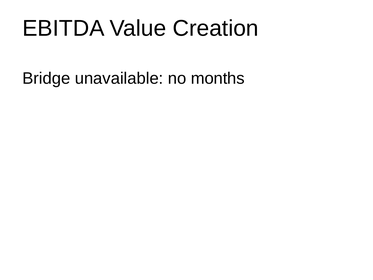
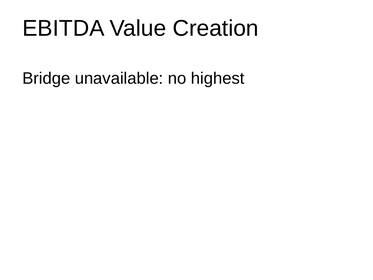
months: months -> highest (218, 78)
